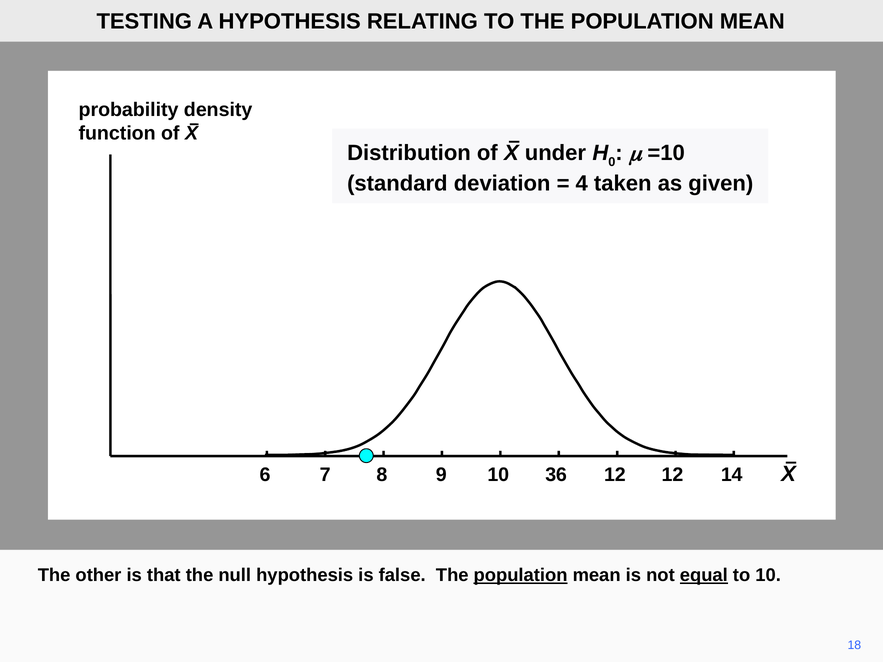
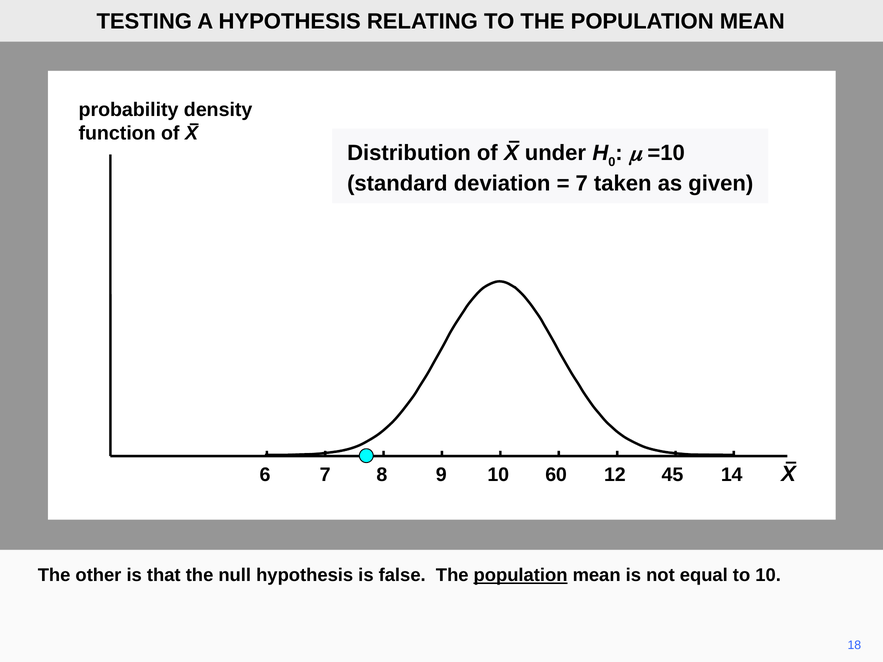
4: 4 -> 7 (582, 183)
36: 36 -> 60 (556, 475)
12 12: 12 -> 45 (672, 475)
equal underline: present -> none (704, 576)
